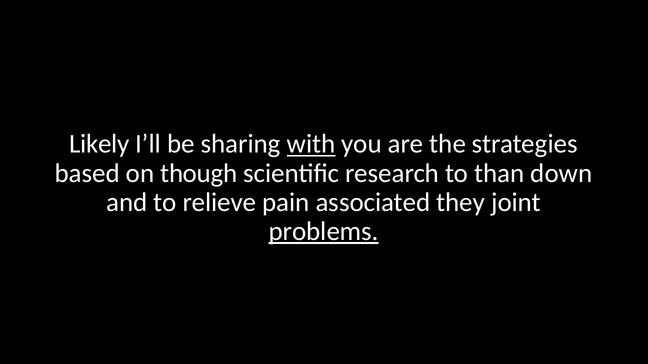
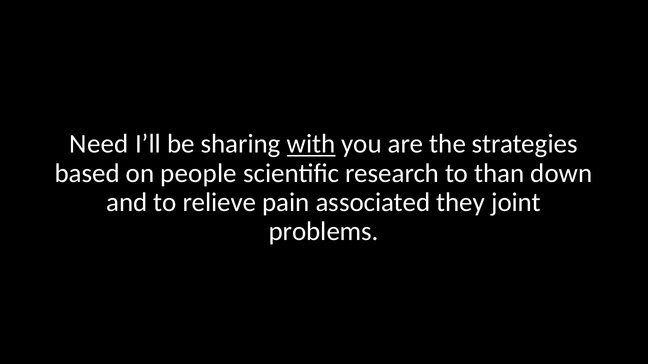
Likely: Likely -> Need (99, 144)
though: though -> people (199, 173)
problems underline: present -> none (324, 232)
